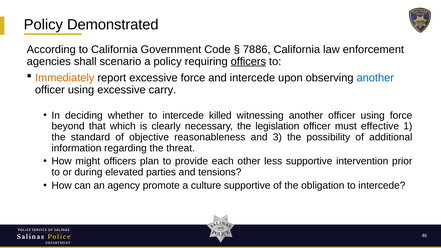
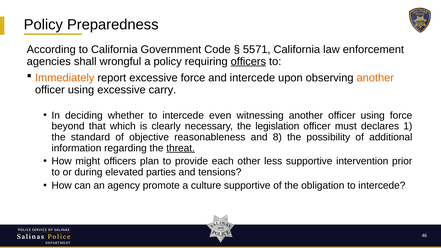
Demonstrated: Demonstrated -> Preparedness (113, 25)
7886: 7886 -> 5571 (257, 50)
scenario: scenario -> wrongful (120, 61)
another colour: blue -> orange (375, 78)
killed: killed -> even (220, 115)
effective: effective -> declares (380, 126)
3: 3 -> 8 (277, 137)
threat underline: none -> present (181, 148)
